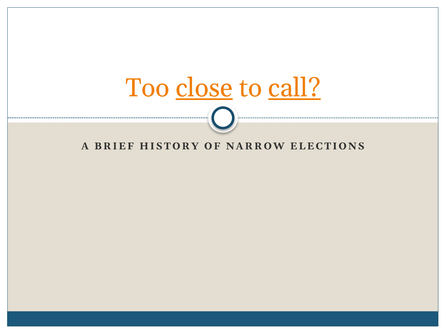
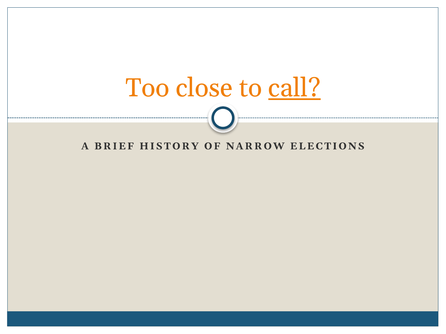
close underline: present -> none (204, 88)
